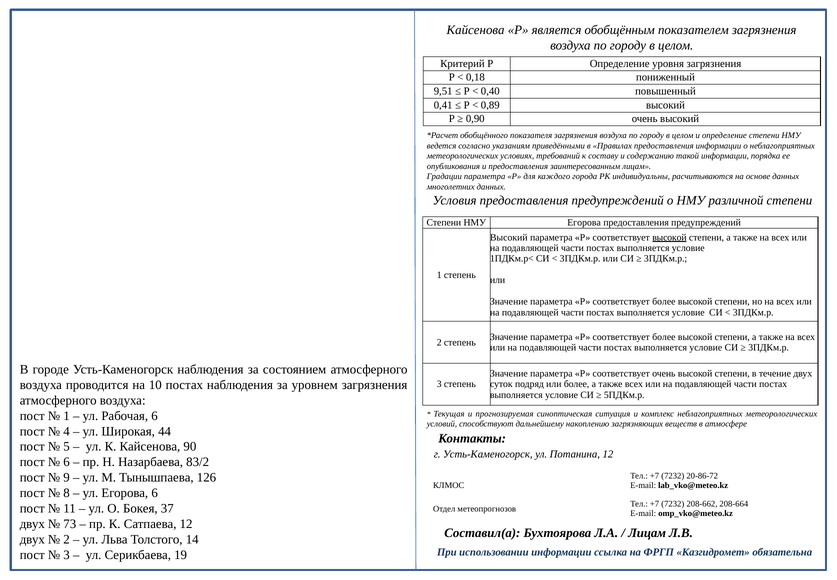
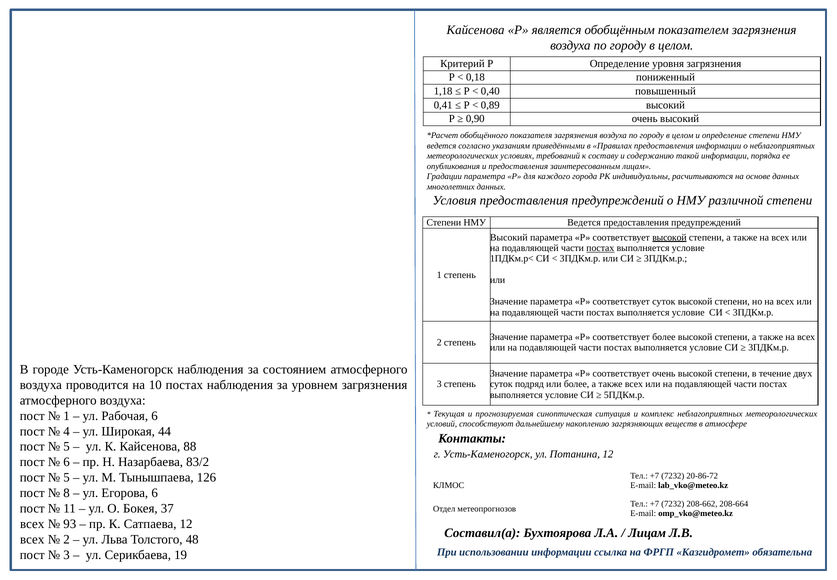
9,51: 9,51 -> 1,18 (443, 91)
Егорова: Егорова -> Ведется (584, 222)
постах underline: none -> present (600, 248)
более: более -> суток (664, 301)
90: 90 -> 88 (190, 446)
9: 9 -> 5 (67, 477)
двух: двух -> всех (32, 524)
73: 73 -> 93 (70, 524)
двух: двух -> всех (32, 539)
14: 14 -> 48 (192, 539)
